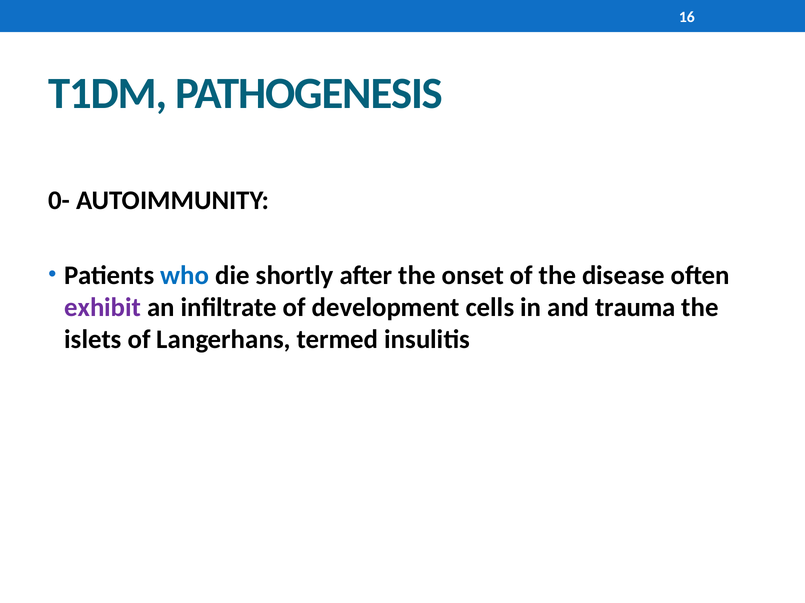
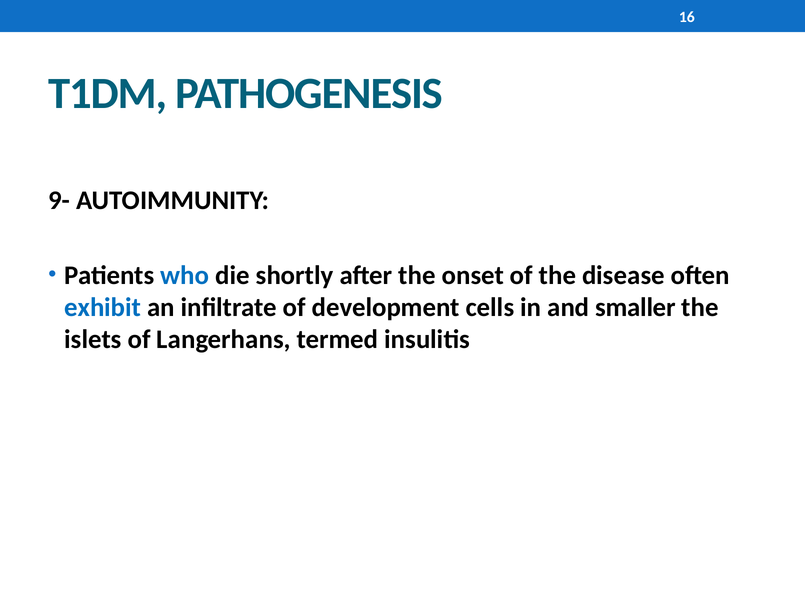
0-: 0- -> 9- (59, 200)
exhibit colour: purple -> blue (103, 308)
trauma: trauma -> smaller (636, 308)
